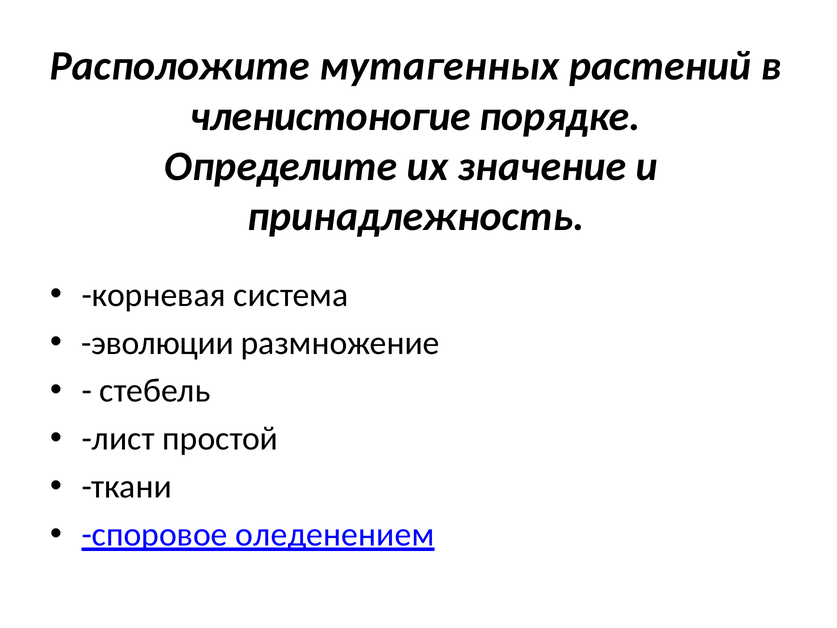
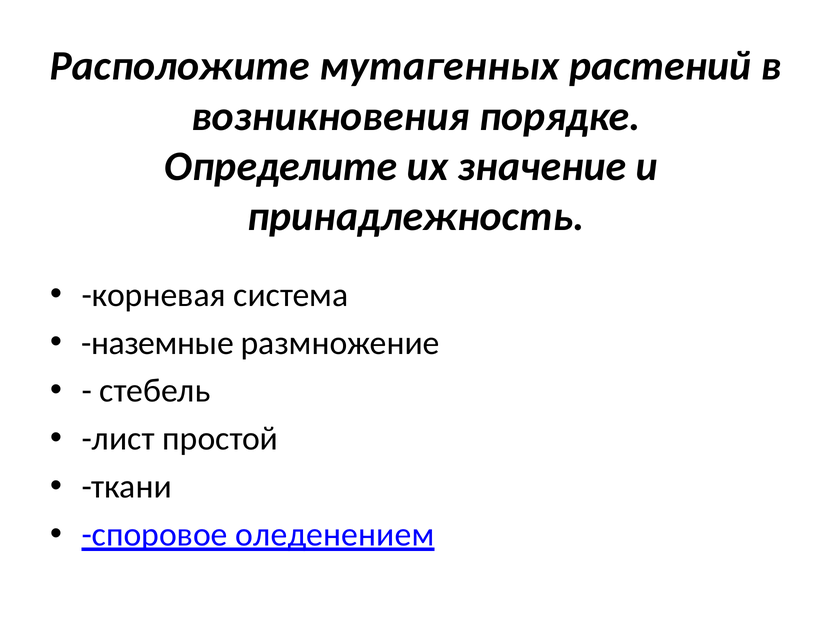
членистоногие: членистоногие -> возникновения (330, 116)
эволюции: эволюции -> наземные (157, 343)
